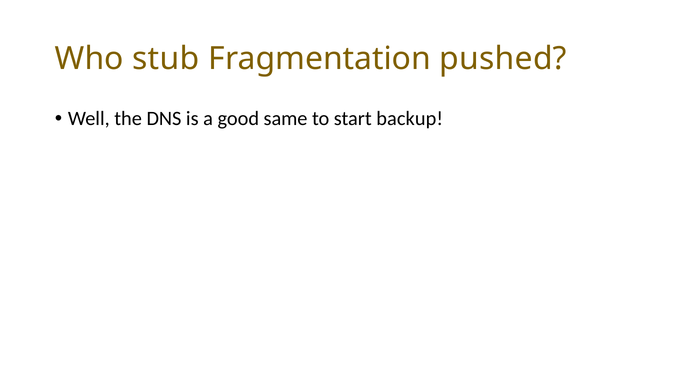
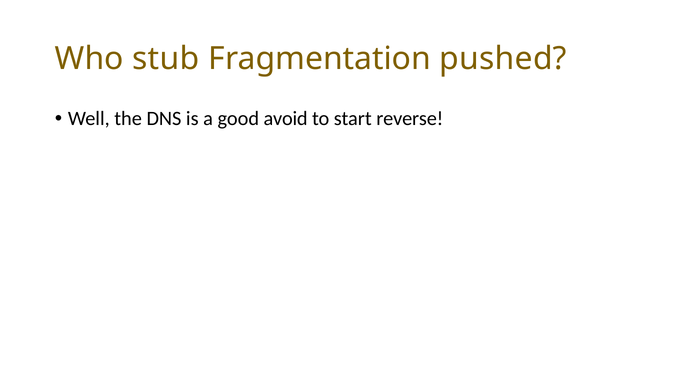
same: same -> avoid (286, 119)
backup: backup -> reverse (410, 119)
